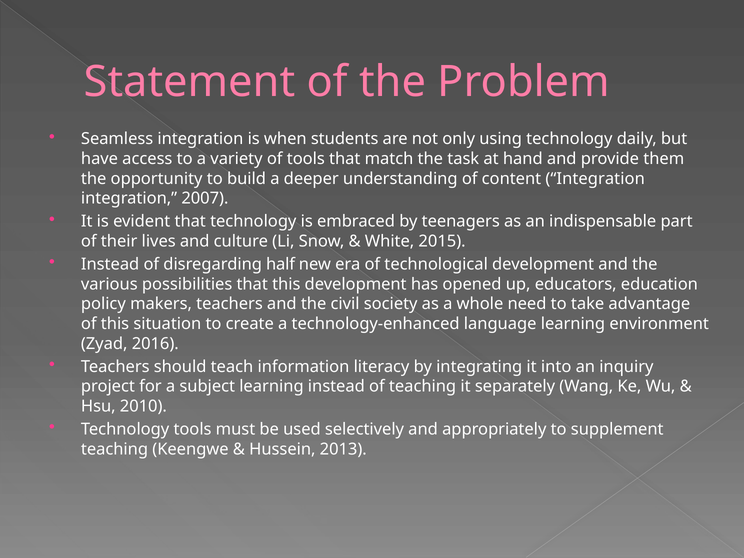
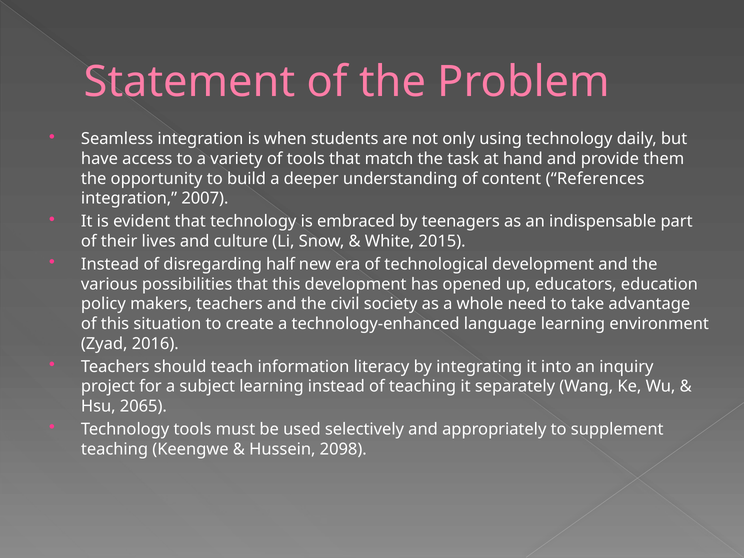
content Integration: Integration -> References (595, 179)
2010: 2010 -> 2065 (143, 406)
2013: 2013 -> 2098 (343, 449)
